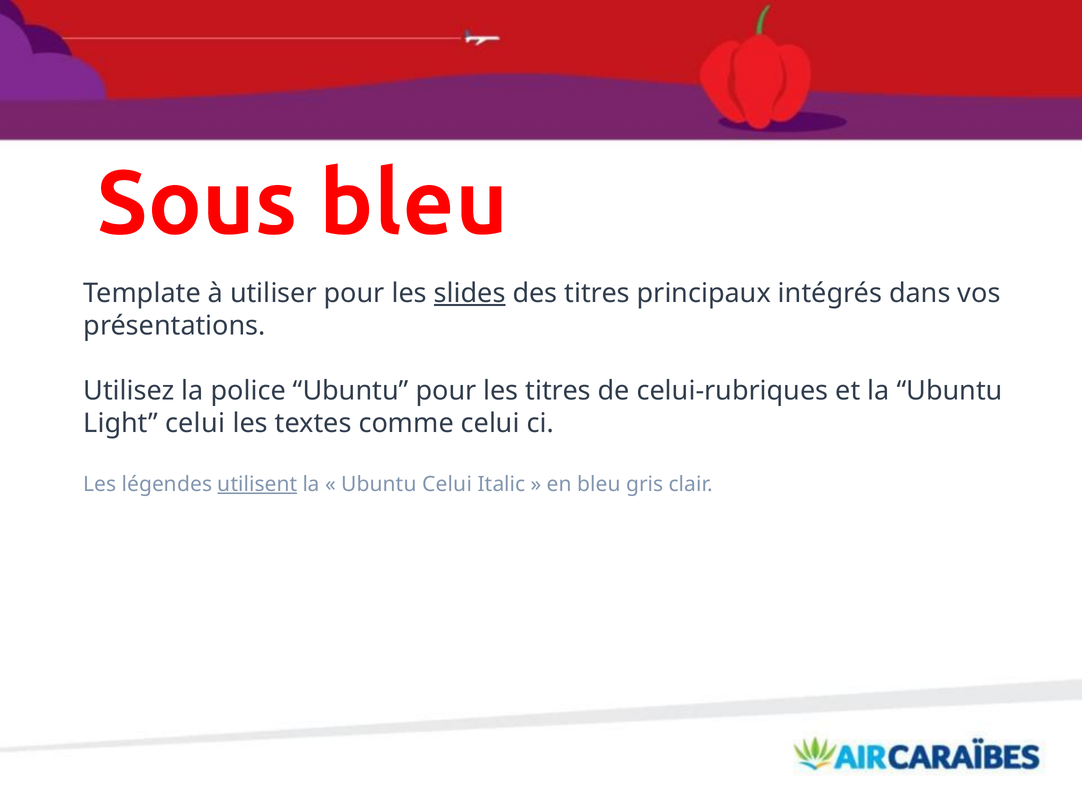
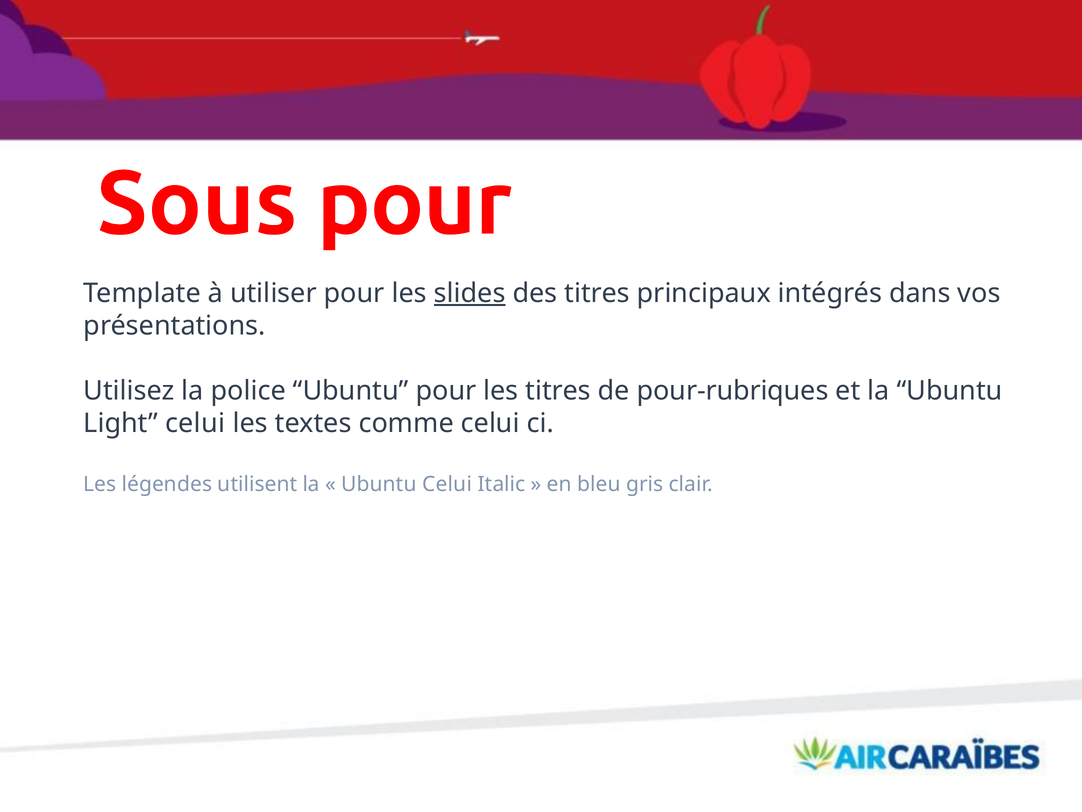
Sous bleu: bleu -> pour (415, 204)
celui-rubriques: celui-rubriques -> pour-rubriques (733, 391)
utilisent underline: present -> none (257, 484)
